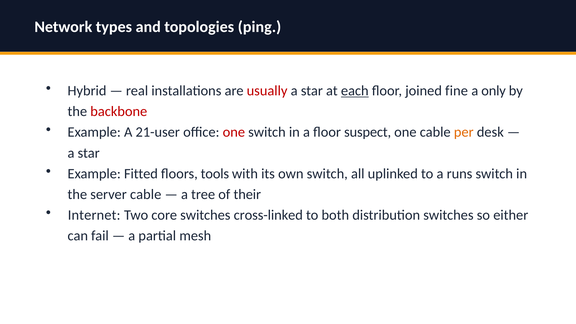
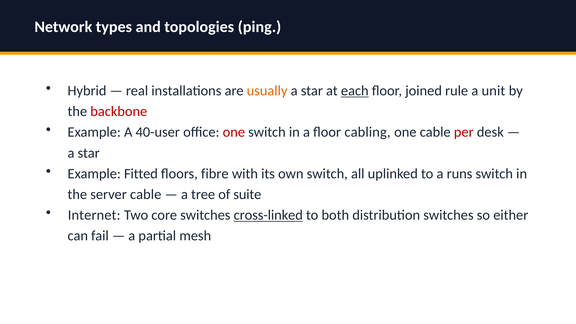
usually colour: red -> orange (267, 91)
fine: fine -> rule (457, 91)
only: only -> unit (493, 91)
21-user: 21-user -> 40-user (158, 132)
suspect: suspect -> cabling (367, 132)
per colour: orange -> red (464, 132)
tools: tools -> fibre (215, 174)
their: their -> suite (247, 194)
cross-linked underline: none -> present (268, 215)
